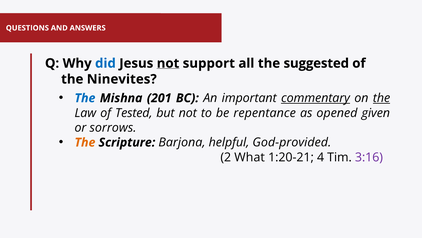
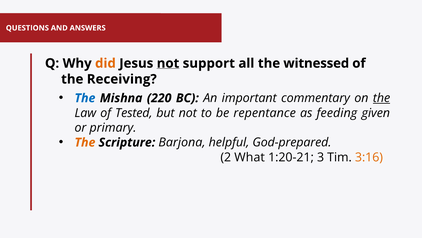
did colour: blue -> orange (105, 63)
suggested: suggested -> witnessed (316, 63)
Ninevites: Ninevites -> Receiving (122, 79)
201: 201 -> 220 (159, 98)
commentary underline: present -> none (316, 98)
opened: opened -> feeding (337, 113)
sorrows: sorrows -> primary (113, 128)
God-provided: God-provided -> God-prepared (292, 142)
4: 4 -> 3 (321, 157)
3:16 colour: purple -> orange (369, 157)
